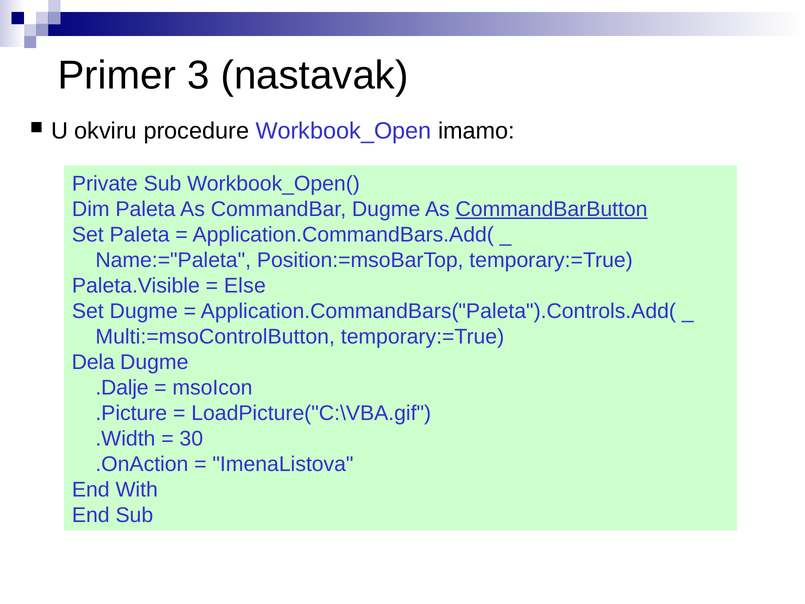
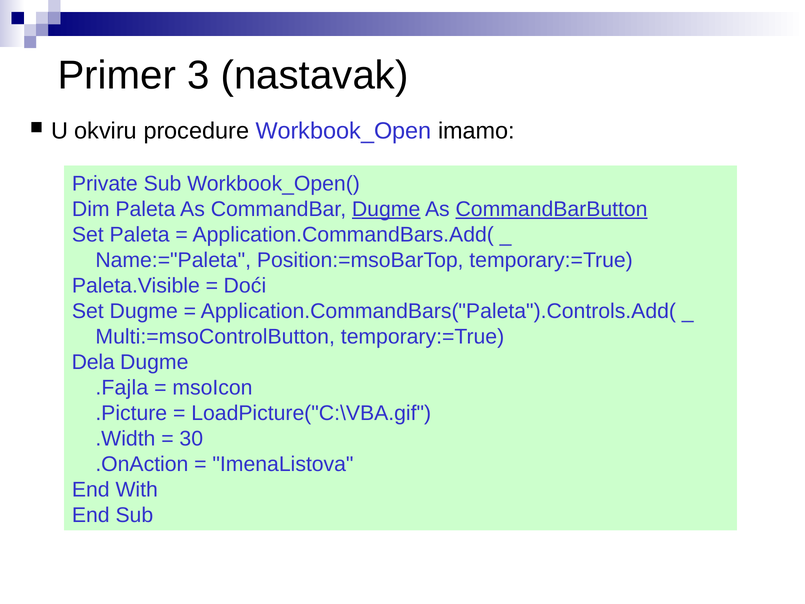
Dugme underline: none -> present (386, 209)
Else: Else -> Doći (245, 286)
.Dalje: .Dalje -> .Fajla (122, 387)
